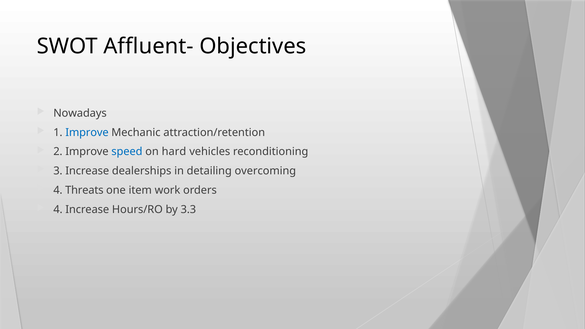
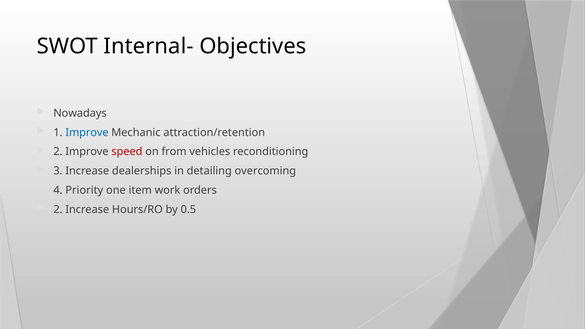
Affluent-: Affluent- -> Internal- (149, 46)
speed colour: blue -> red (127, 152)
hard: hard -> from (174, 152)
Threats: Threats -> Priority (84, 190)
4: 4 -> 2 (58, 210)
3.3: 3.3 -> 0.5 (188, 210)
